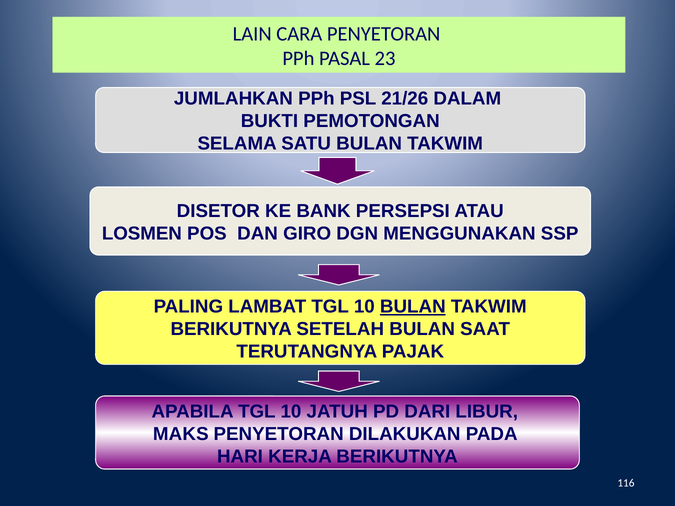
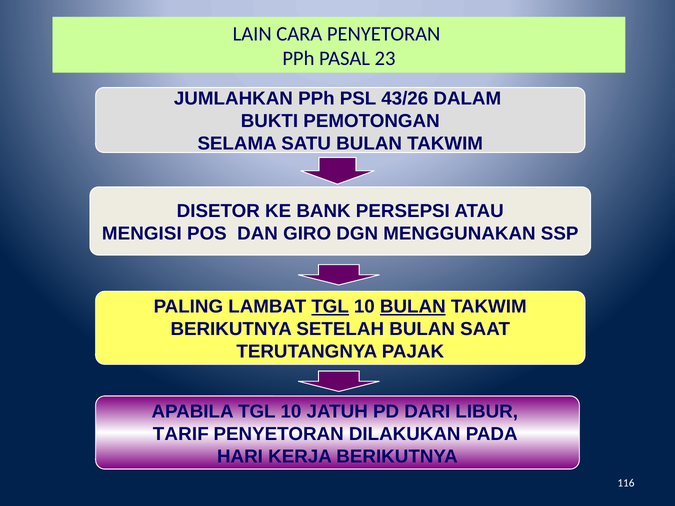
21/26: 21/26 -> 43/26 (405, 99)
LOSMEN: LOSMEN -> MENGISI (142, 234)
TGL underline: none -> present (330, 307)
MAKS: MAKS -> TARIF (181, 434)
